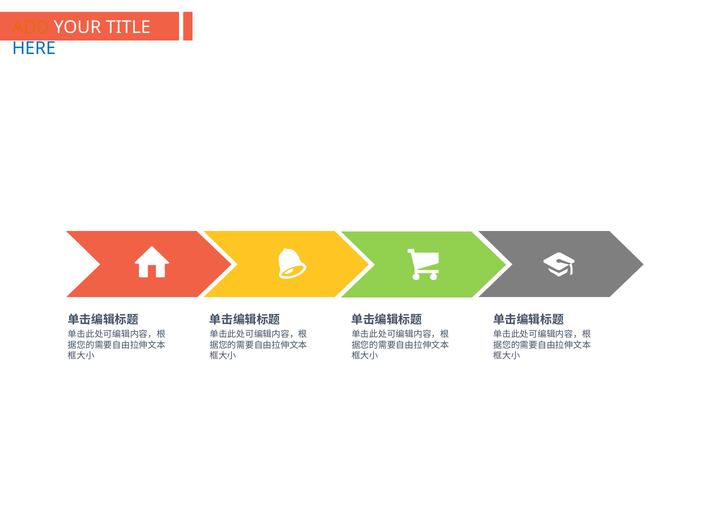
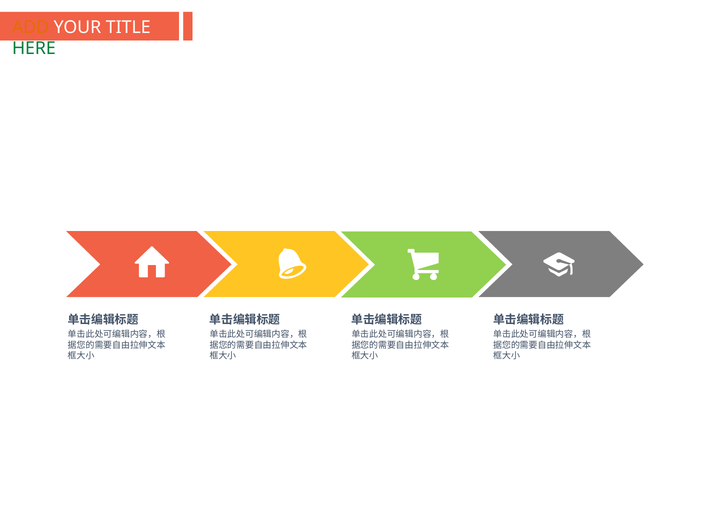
HERE colour: blue -> green (34, 48)
